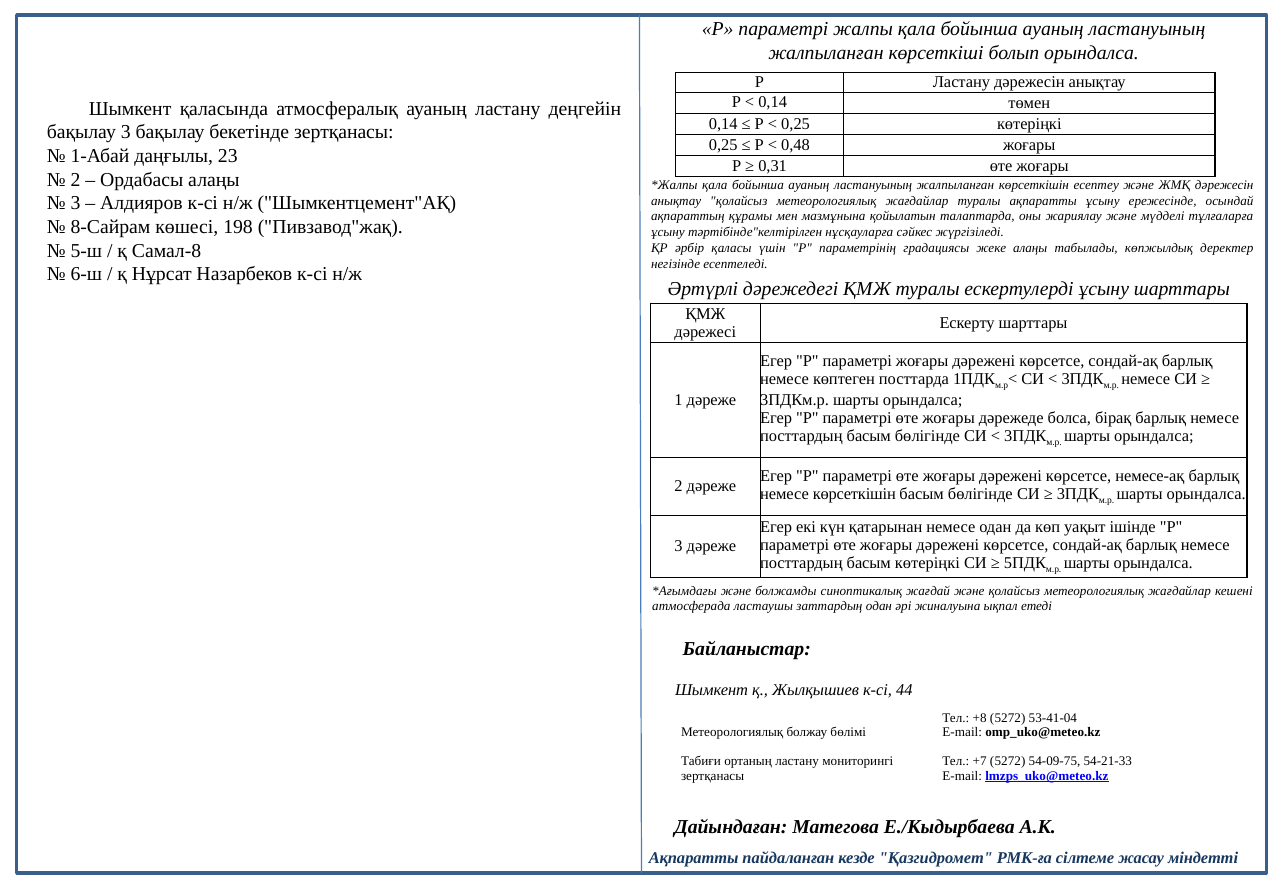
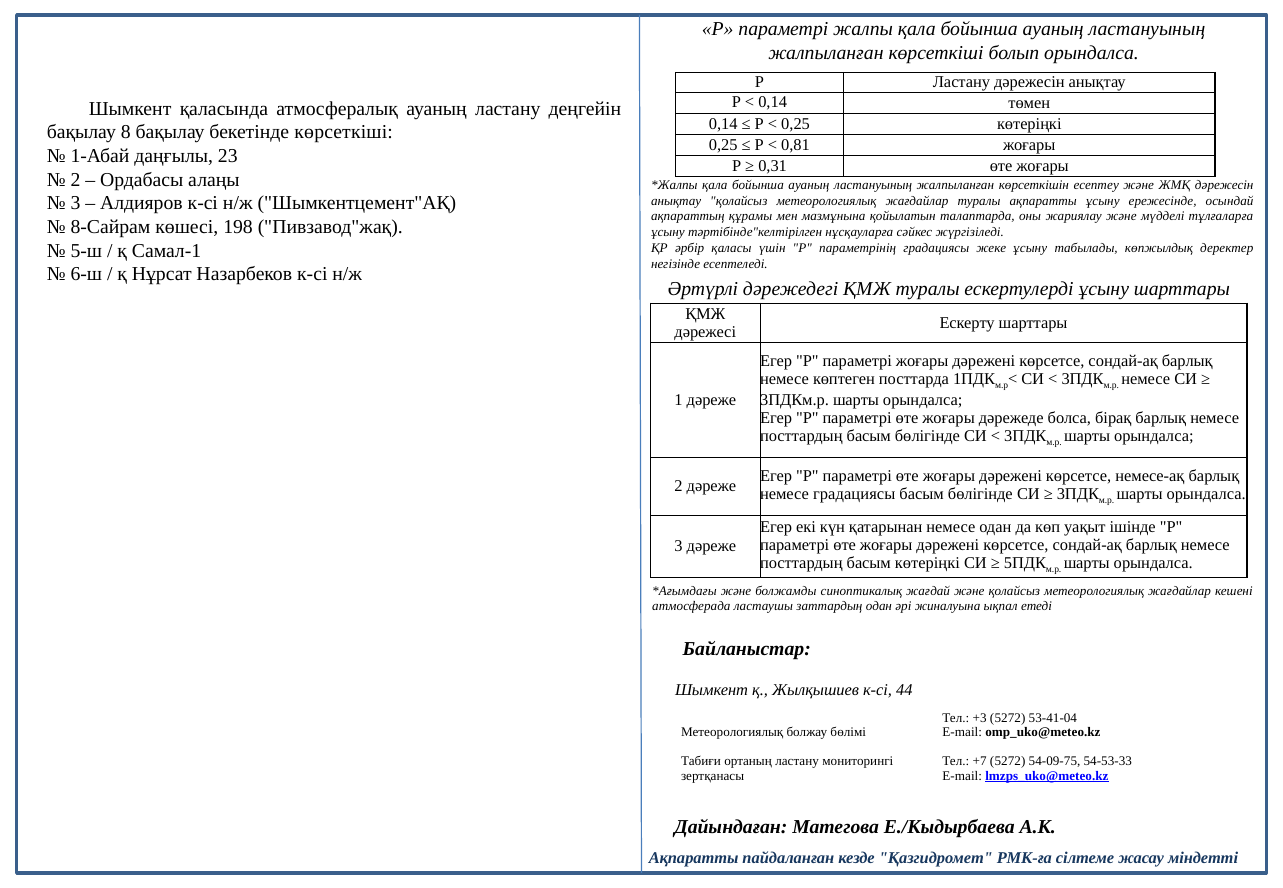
бақылау 3: 3 -> 8 (126, 132)
бекетінде зертқанасы: зертқанасы -> көрсеткіші (344, 132)
0,48: 0,48 -> 0,81 (796, 145)
Самал-8: Самал-8 -> Самал-1 (167, 251)
жеке алаңы: алаңы -> ұсыну (1030, 248)
немесе көрсеткішін: көрсеткішін -> градациясы (854, 494)
+8: +8 -> +3 (980, 718)
54-21-33: 54-21-33 -> 54-53-33 (1108, 761)
